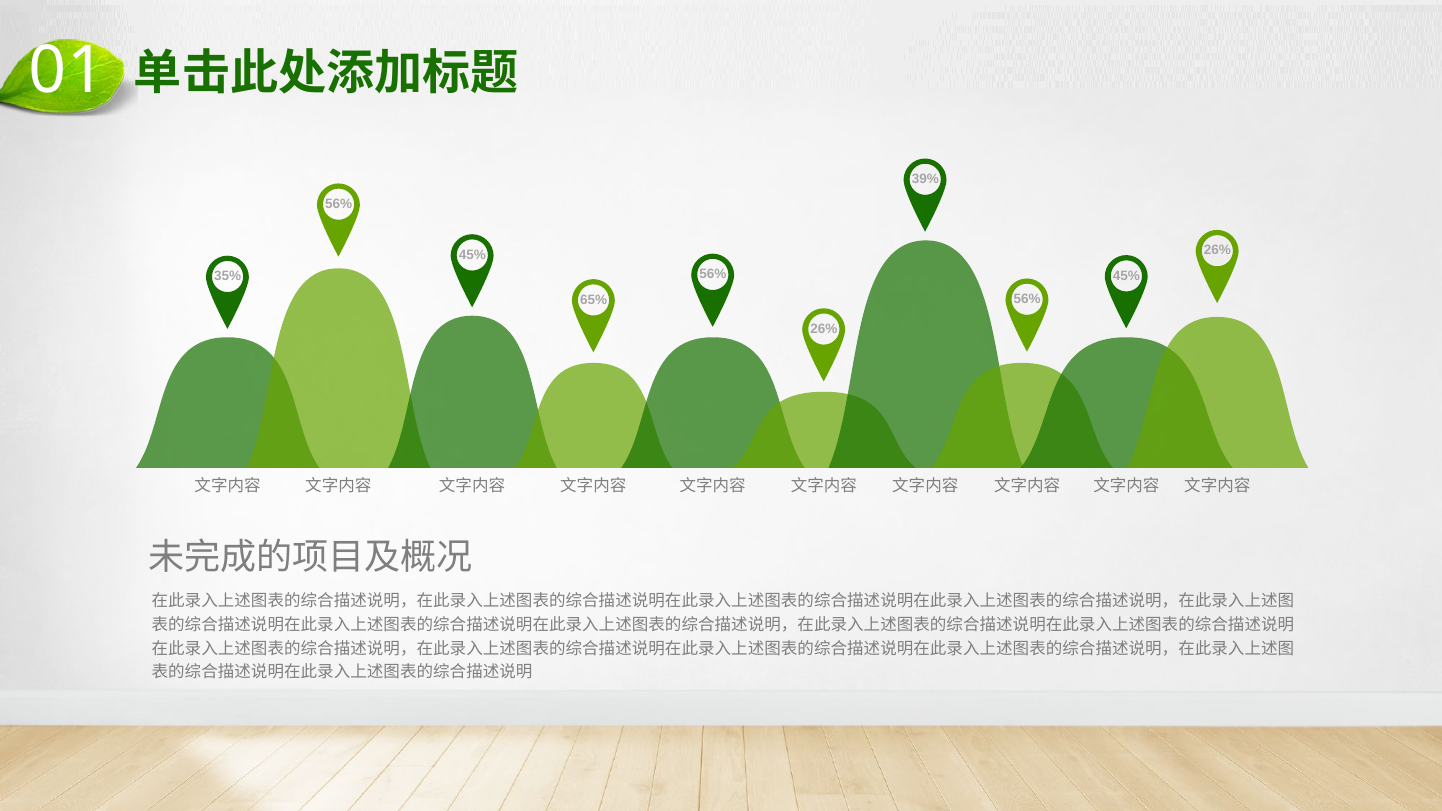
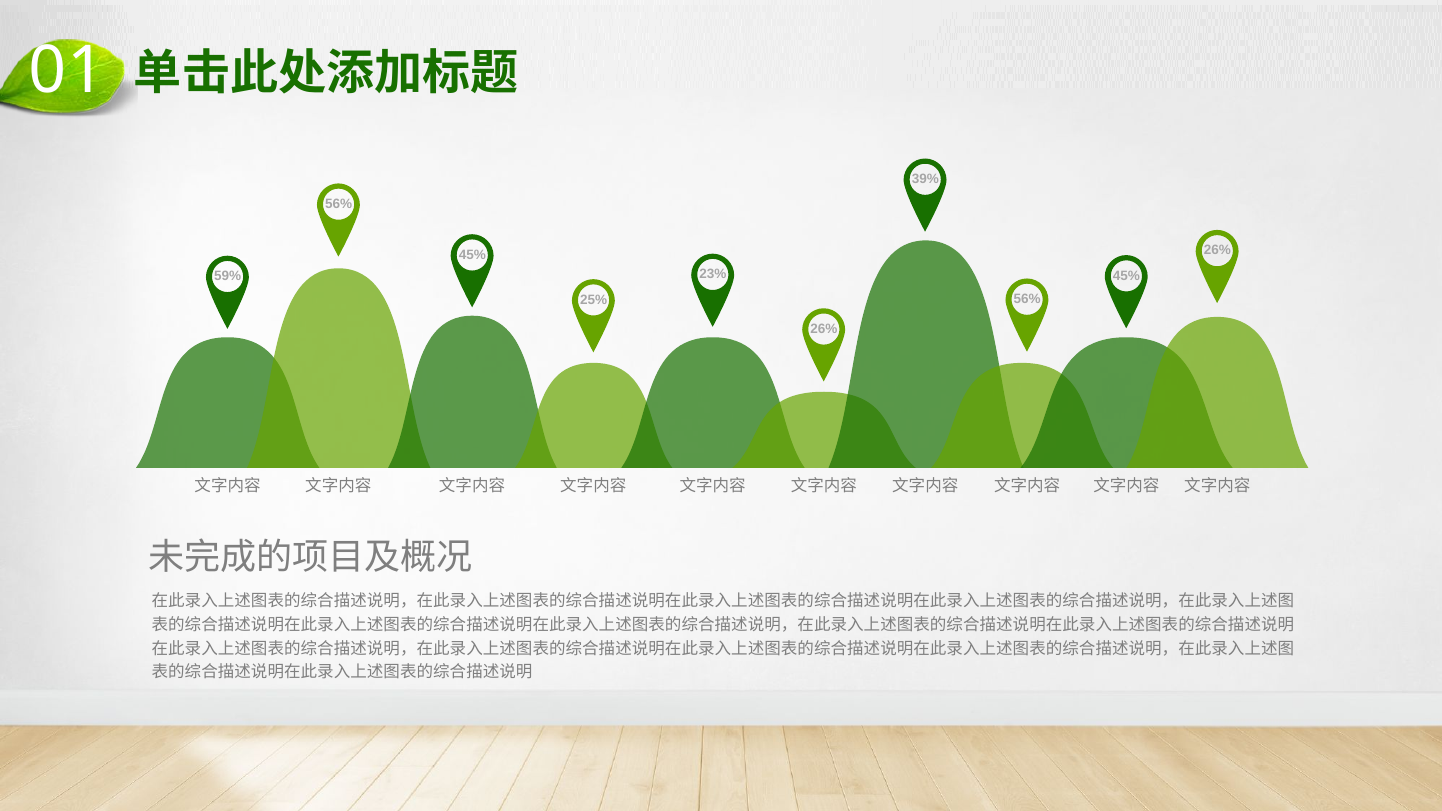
56%: 56% -> 23% (713, 274)
35%: 35% -> 59% (228, 276)
65%: 65% -> 25% (594, 300)
